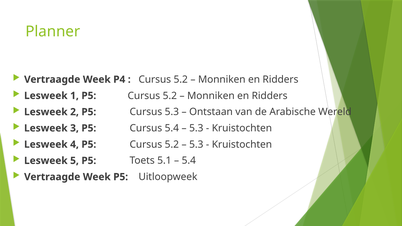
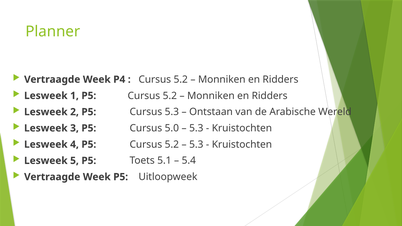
Cursus 5.4: 5.4 -> 5.0 (172, 128)
